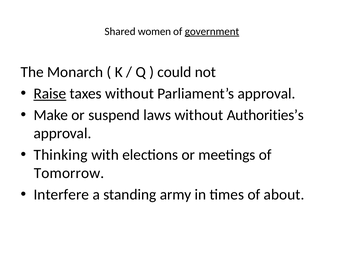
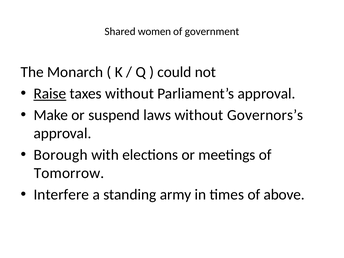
government underline: present -> none (212, 31)
Authorities’s: Authorities’s -> Governors’s (265, 115)
Thinking: Thinking -> Borough (61, 155)
about: about -> above (284, 195)
